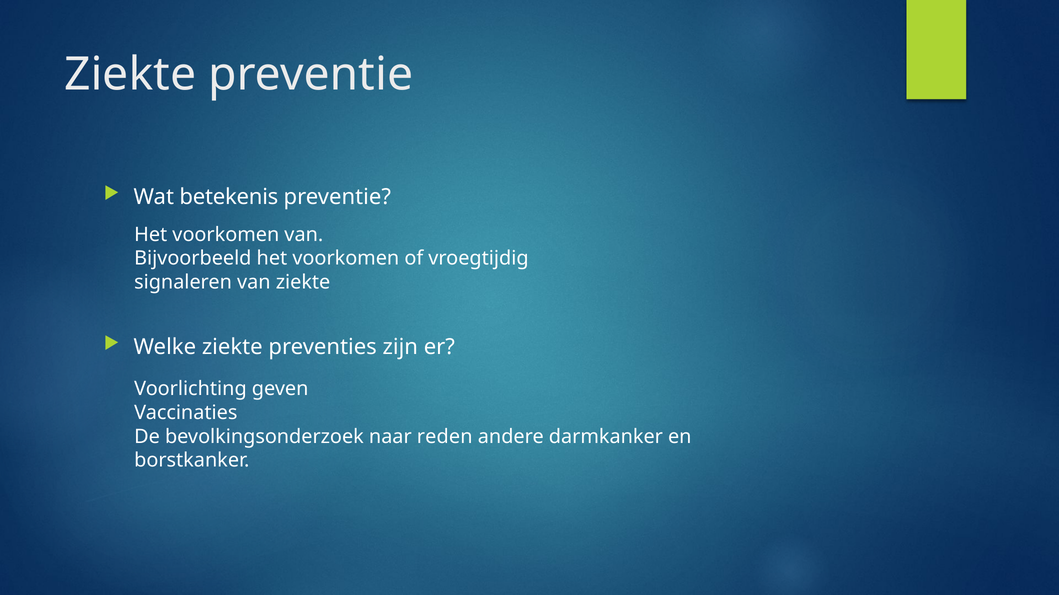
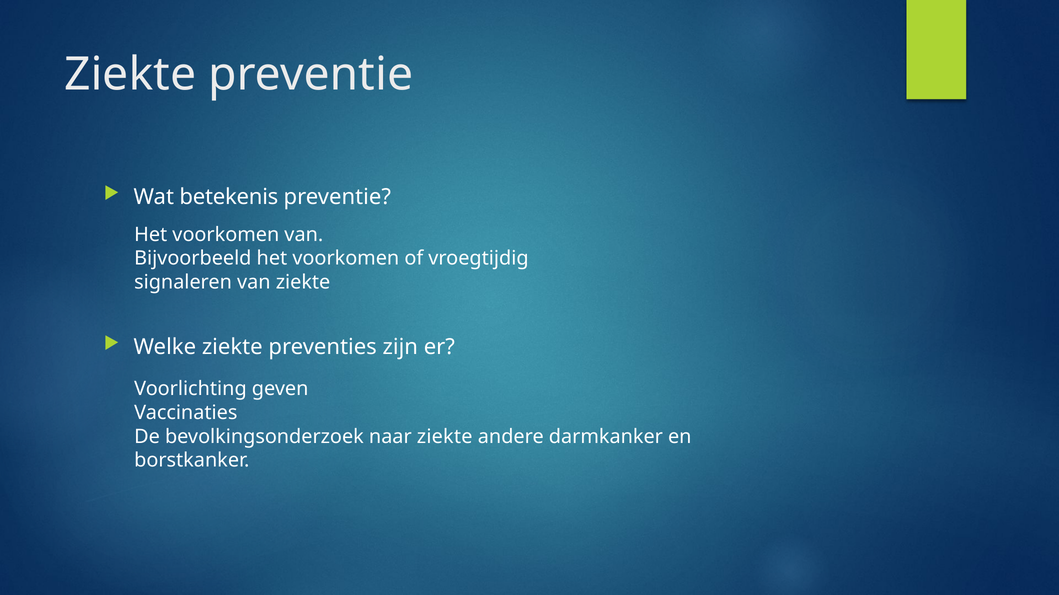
naar reden: reden -> ziekte (445, 437)
